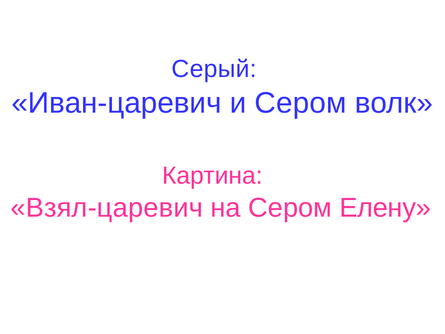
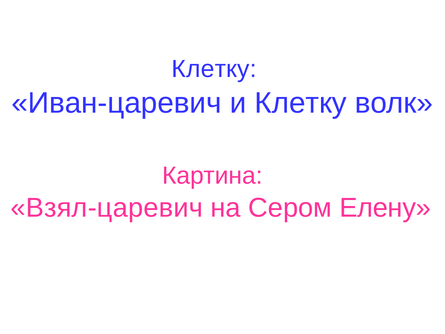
Серый: Серый -> Клетку (214, 69)
и Сером: Сером -> Клетку (301, 103)
